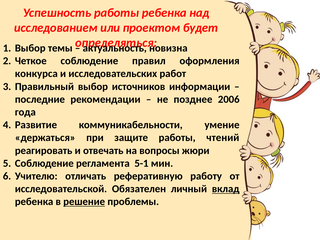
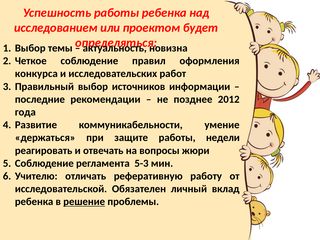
2006: 2006 -> 2012 (229, 99)
чтений: чтений -> недели (223, 138)
5-1: 5-1 -> 5-3 (141, 163)
вклад underline: present -> none (226, 189)
